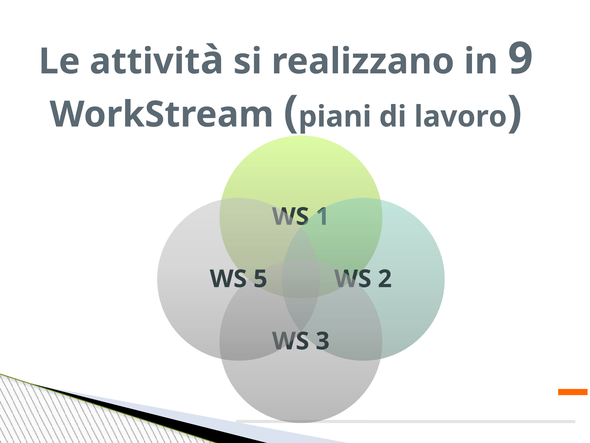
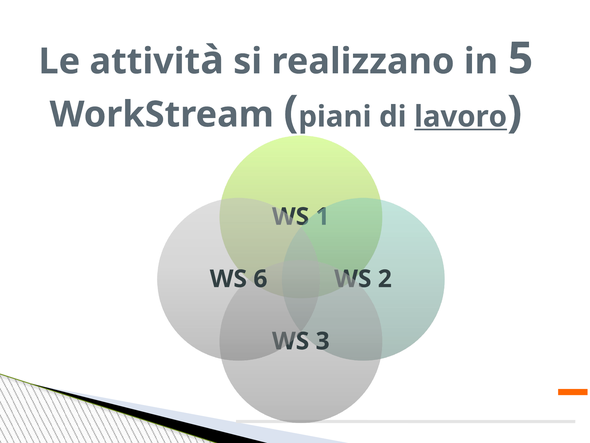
9: 9 -> 5 (520, 59)
lavoro underline: none -> present (461, 117)
5: 5 -> 6 (260, 279)
